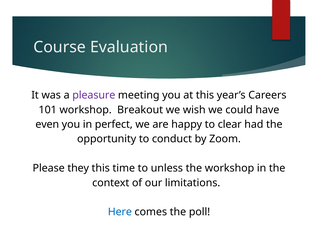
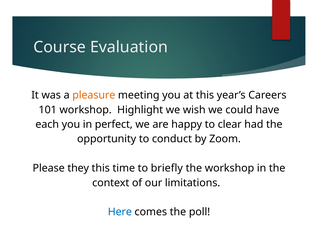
pleasure colour: purple -> orange (94, 95)
Breakout: Breakout -> Highlight (140, 110)
even: even -> each (47, 125)
unless: unless -> briefly (167, 169)
